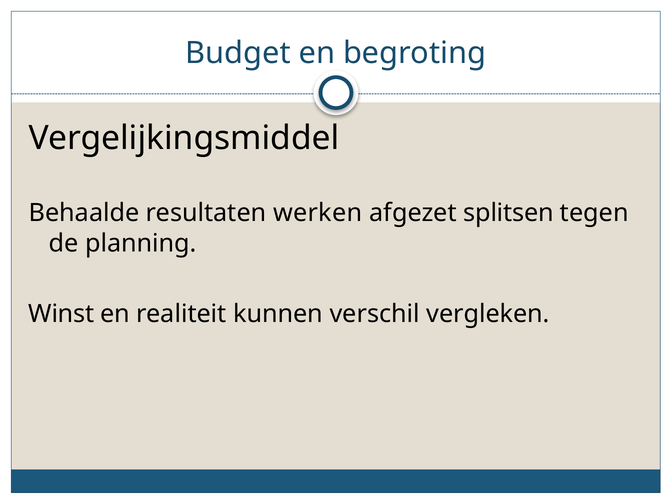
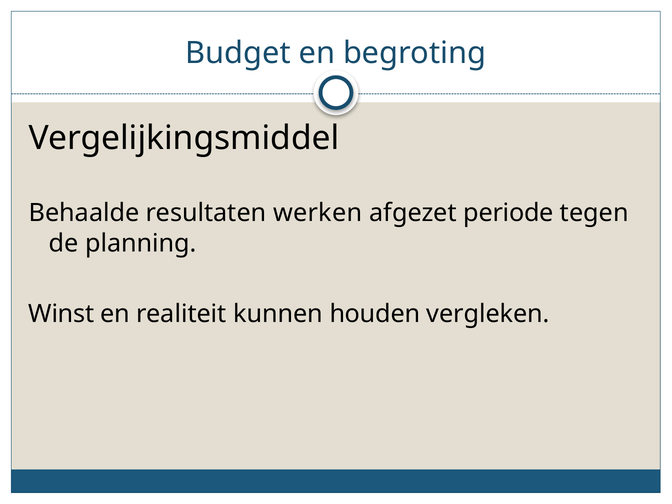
splitsen: splitsen -> periode (508, 213)
verschil: verschil -> houden (375, 314)
